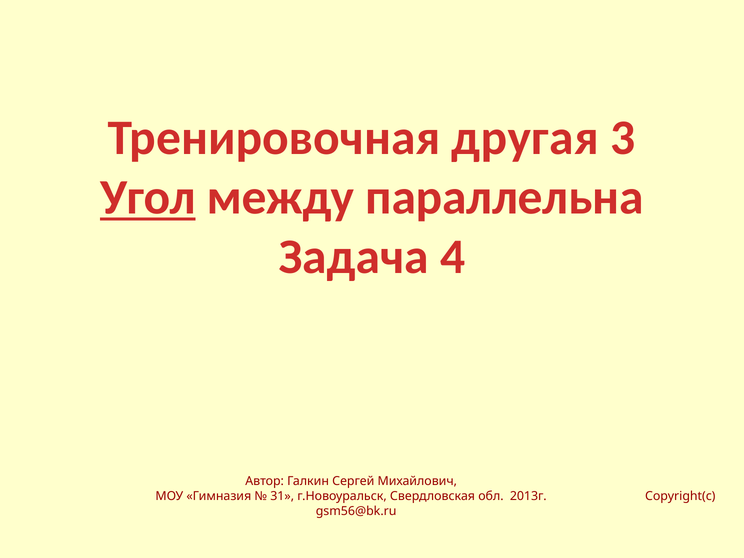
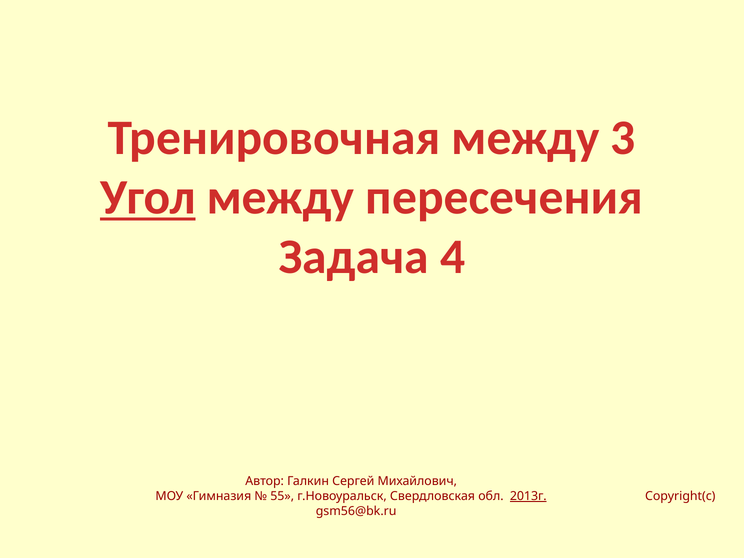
Тренировочная другая: другая -> между (525, 138)
параллельна: параллельна -> пересечения (504, 198)
31: 31 -> 55 (282, 496)
2013г underline: none -> present (528, 496)
